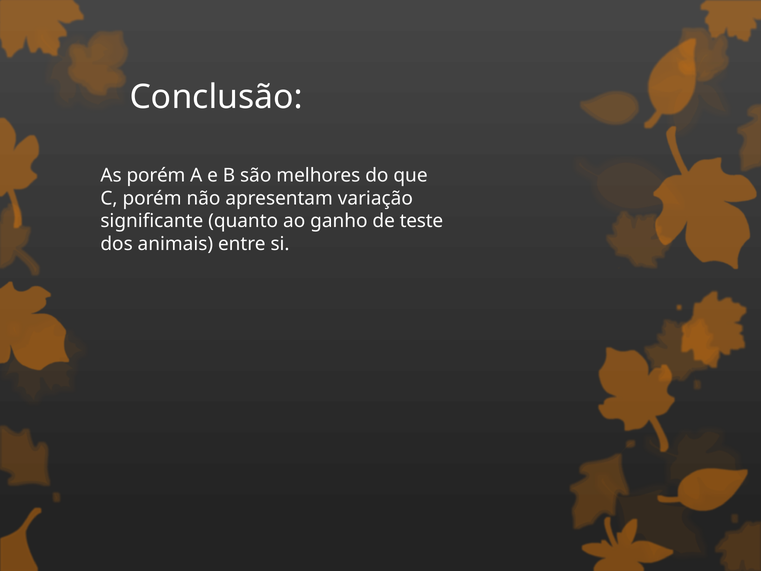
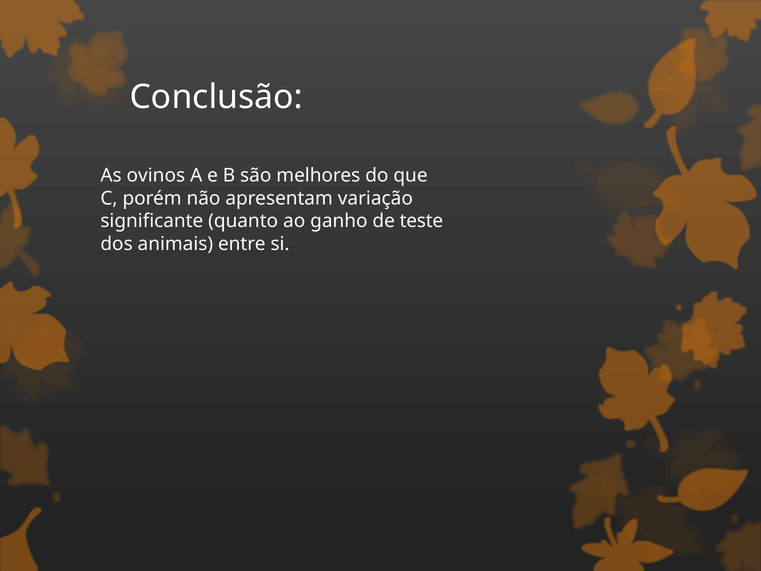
As porém: porém -> ovinos (156, 175)
